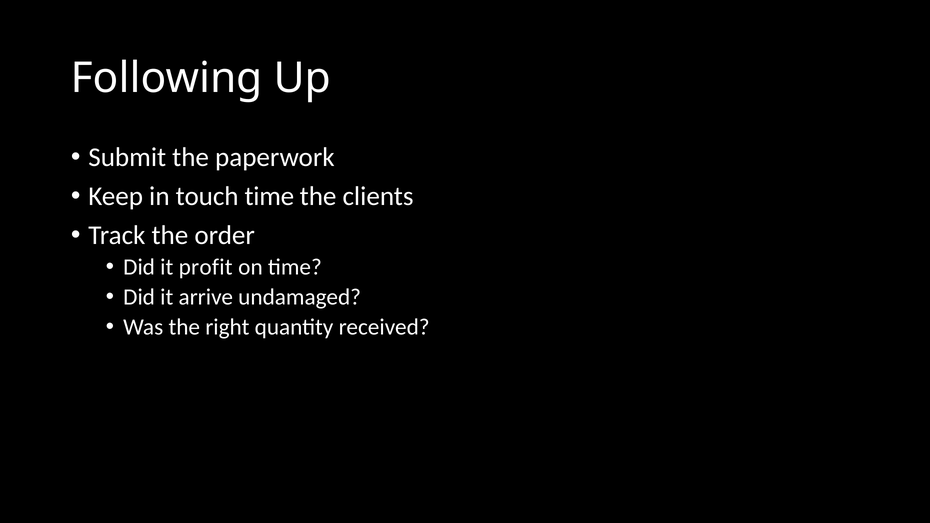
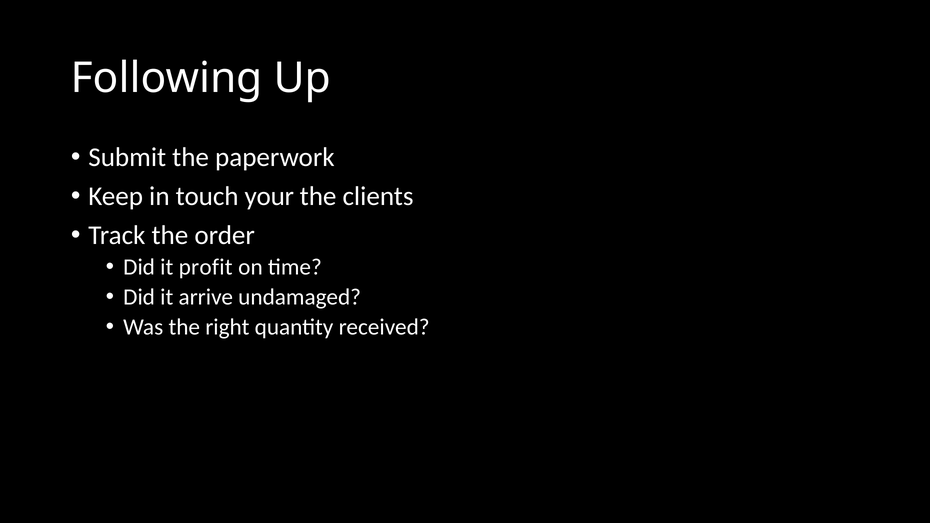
touch time: time -> your (269, 196)
